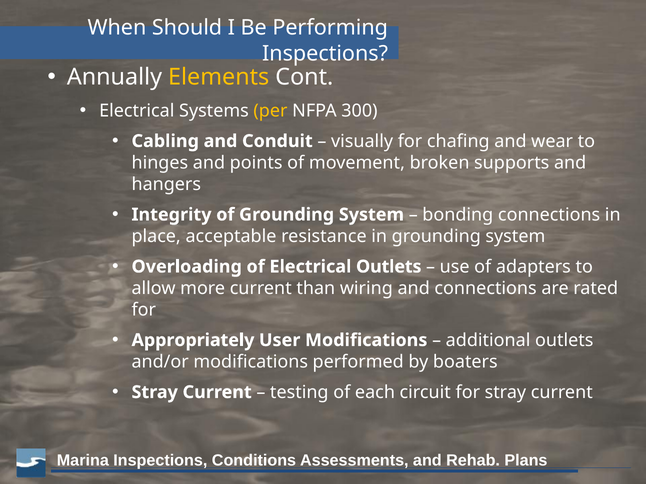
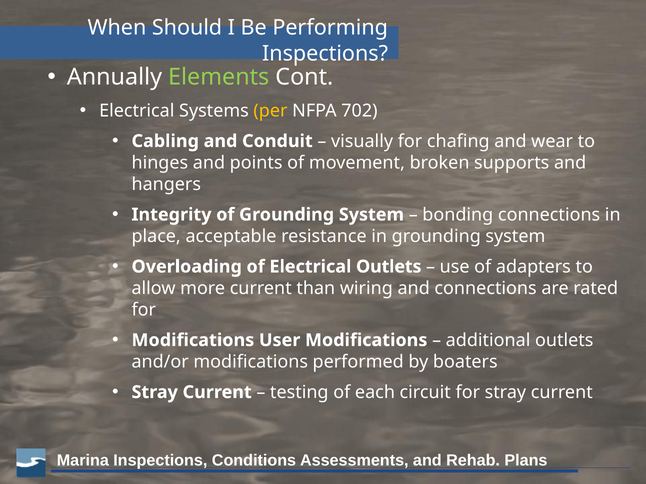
Elements colour: yellow -> light green (219, 77)
300: 300 -> 702 (359, 111)
Appropriately: Appropriately -> Modifications (193, 341)
